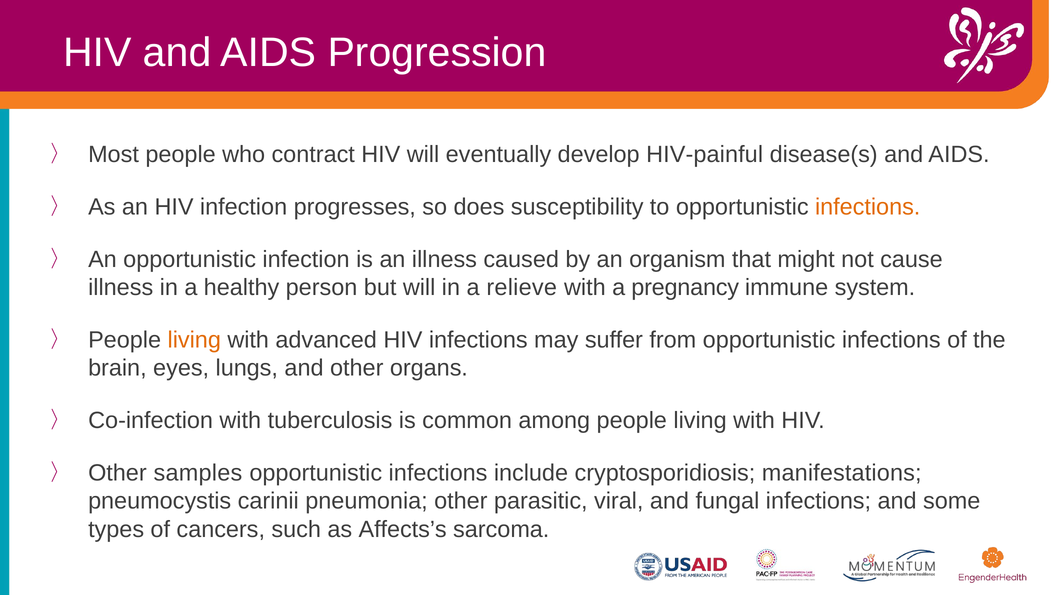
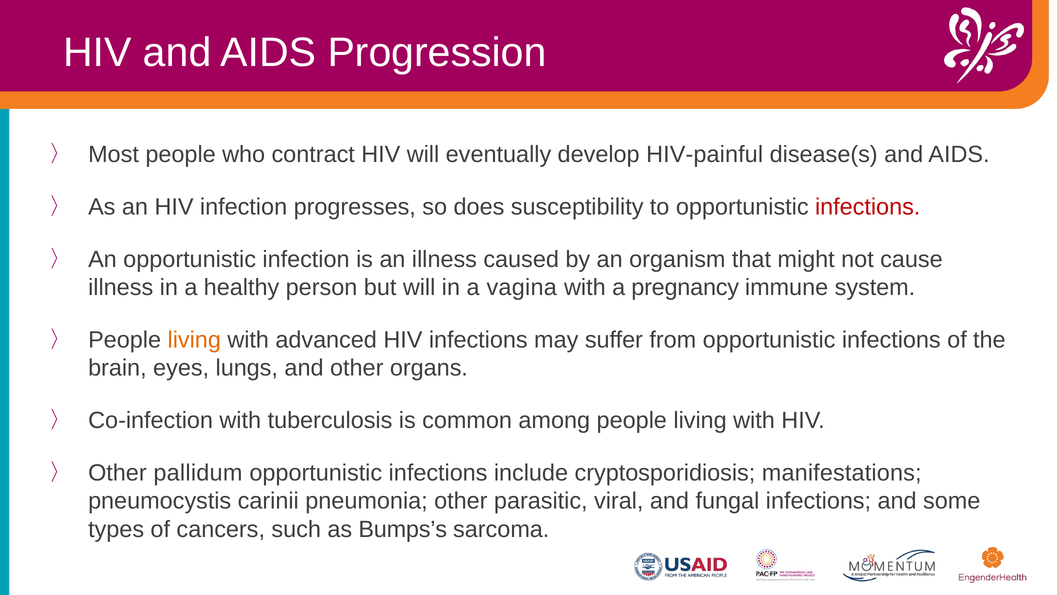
infections colour: orange -> red (868, 207)
relieve: relieve -> vagina (522, 287)
samples: samples -> pallidum (198, 473)
Affects’s: Affects’s -> Bumps’s (403, 529)
